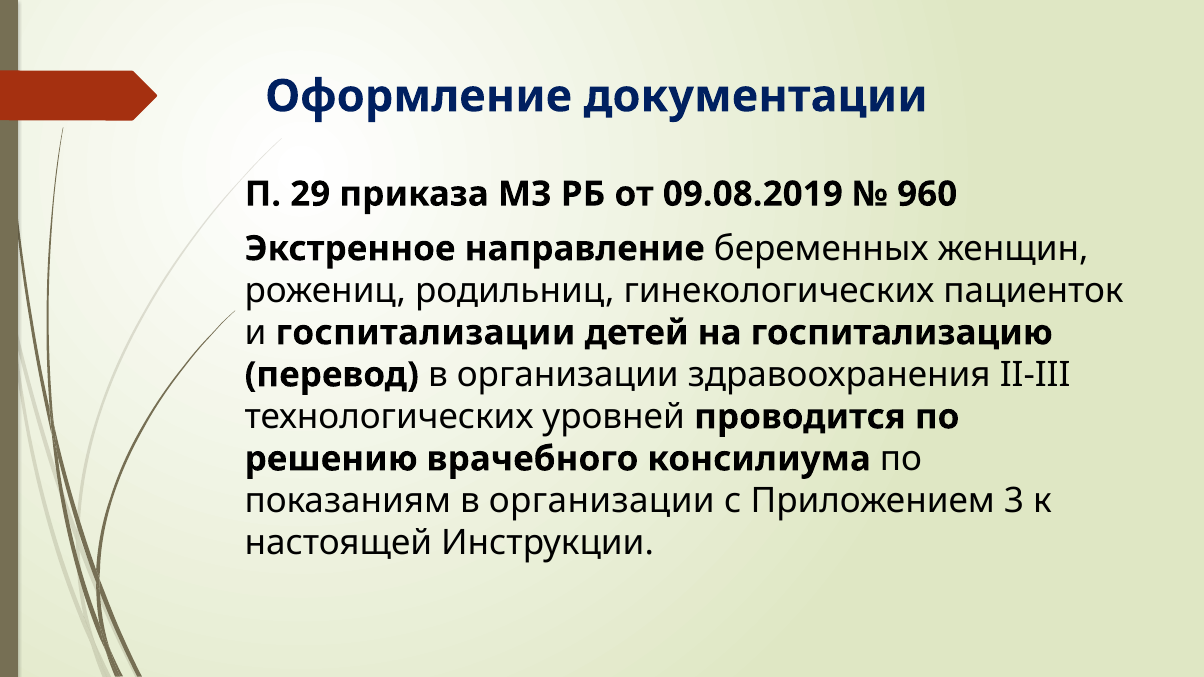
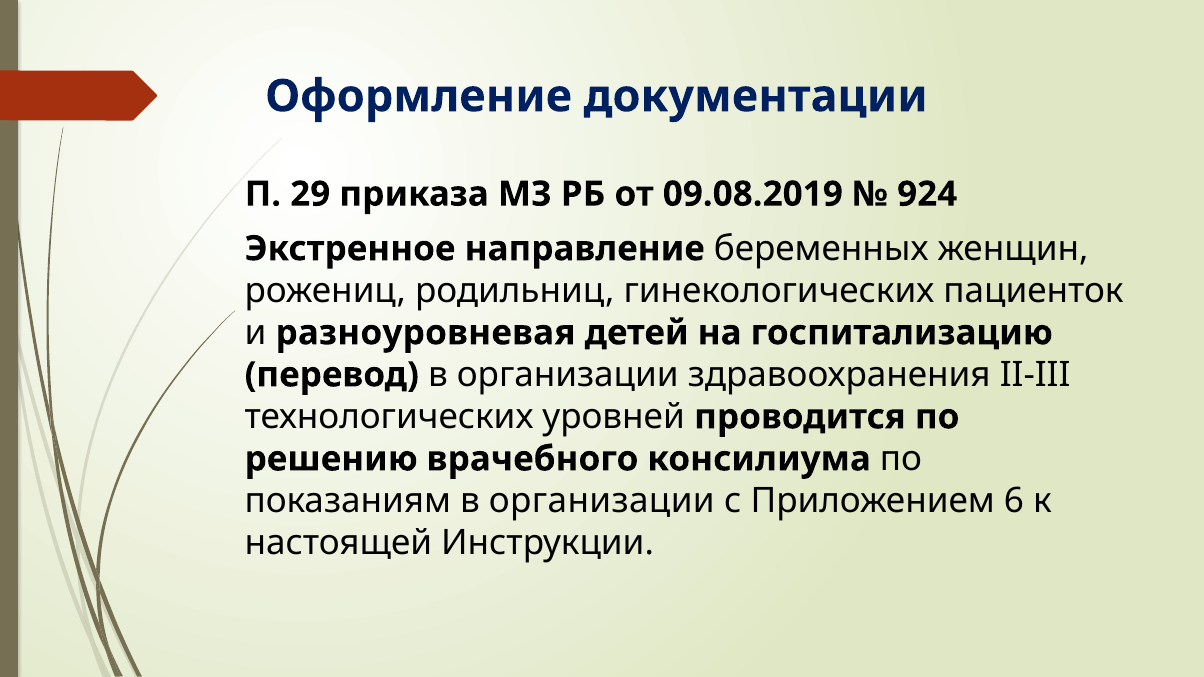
960: 960 -> 924 (927, 194)
госпитализации: госпитализации -> разноуровневая (425, 333)
3: 3 -> 6 (1014, 501)
